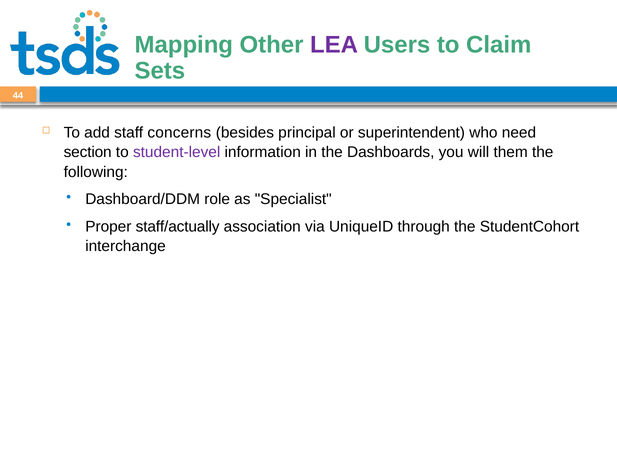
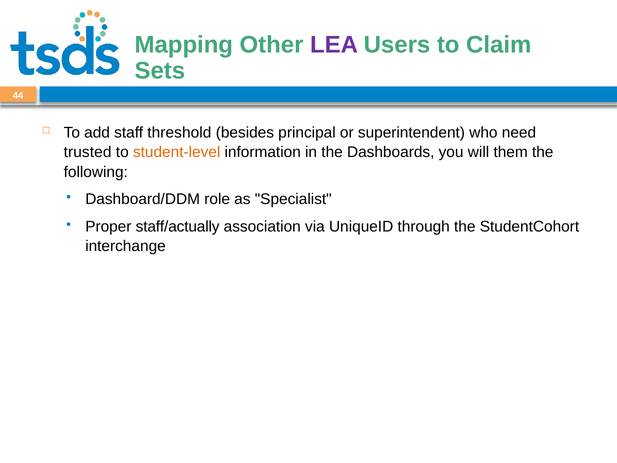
concerns: concerns -> threshold (179, 133)
section: section -> trusted (88, 152)
student-level colour: purple -> orange (177, 152)
